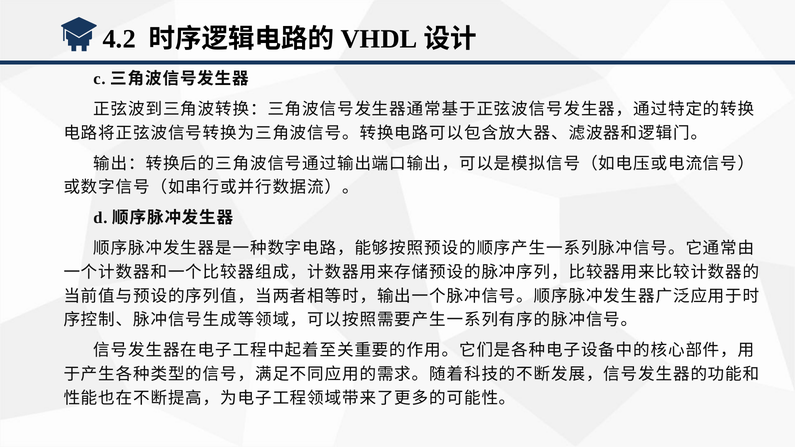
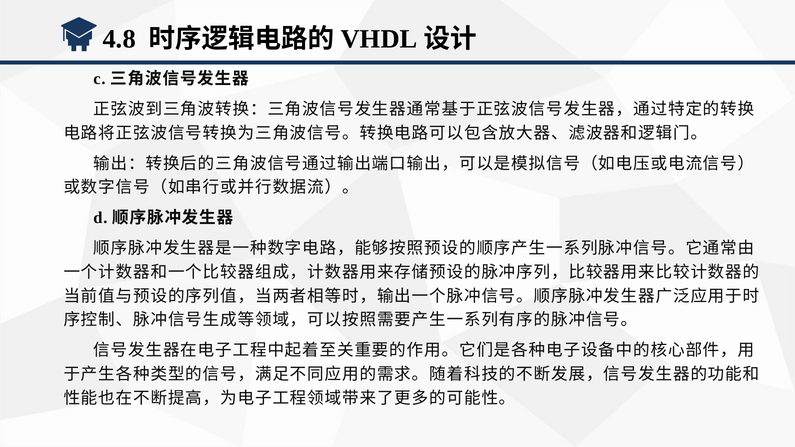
4.2: 4.2 -> 4.8 (119, 39)
